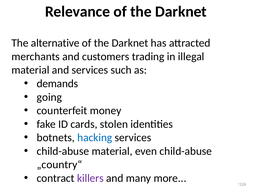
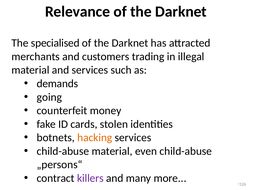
alternative: alternative -> specialised (55, 43)
hacking colour: blue -> orange (95, 137)
„country“: „country“ -> „persons“ (60, 164)
